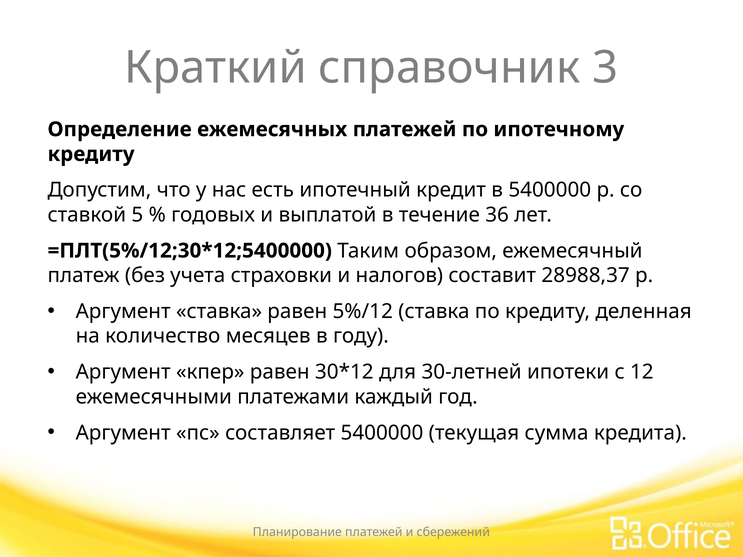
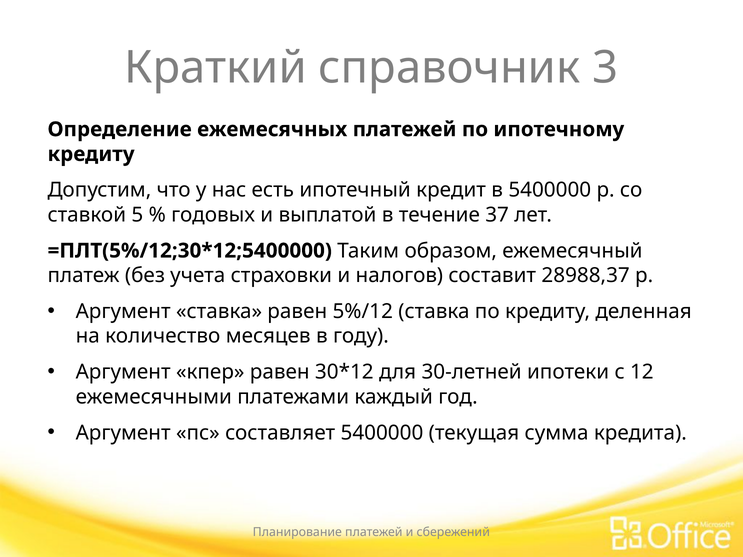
36: 36 -> 37 (497, 215)
